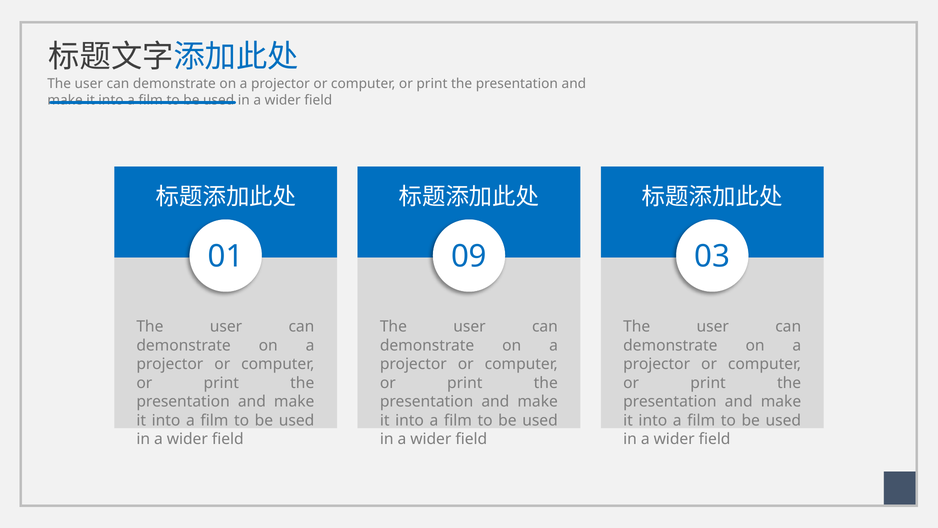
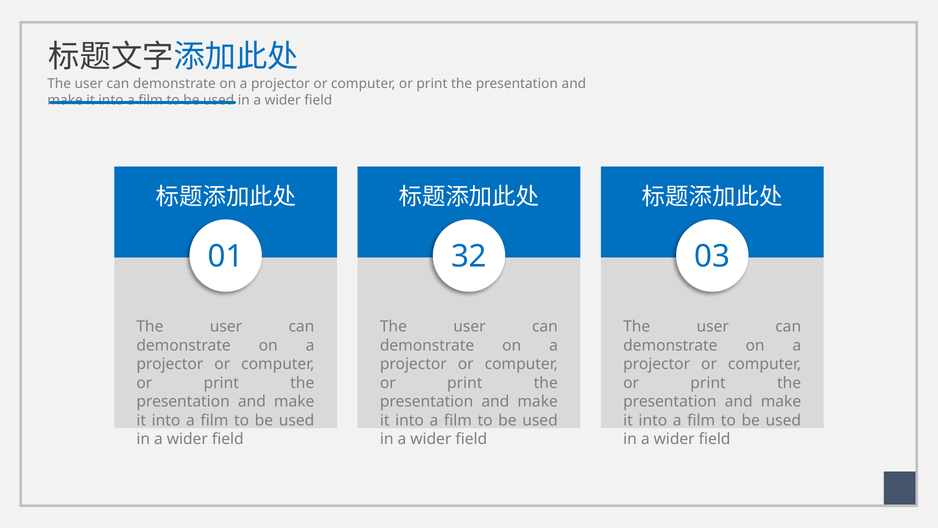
09: 09 -> 32 (469, 256)
